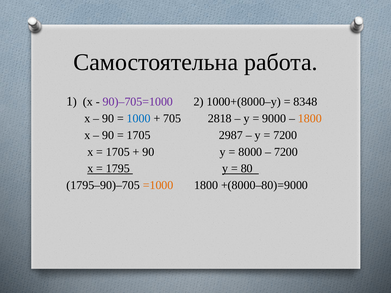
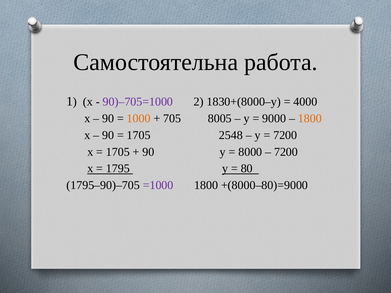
1000+(8000–у: 1000+(8000–у -> 1830+(8000–у (244, 102)
8348: 8348 -> 4000 (305, 102)
1000 colour: blue -> orange (139, 119)
2818: 2818 -> 8005 (220, 119)
2987: 2987 -> 2548 (231, 135)
=1000 colour: orange -> purple (158, 185)
